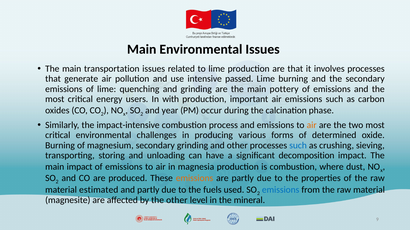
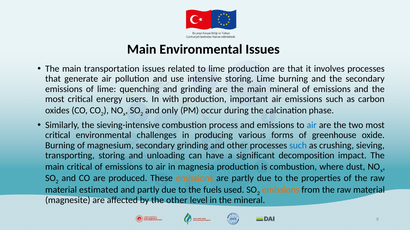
intensive passed: passed -> storing (239, 79)
main pottery: pottery -> mineral (284, 89)
year: year -> only (170, 111)
impact-intensive: impact-intensive -> sieving-intensive (128, 125)
air colour: orange -> blue (312, 125)
determined: determined -> greenhouse (334, 136)
main impact: impact -> critical (80, 167)
emissions colour: blue -> orange (281, 190)
